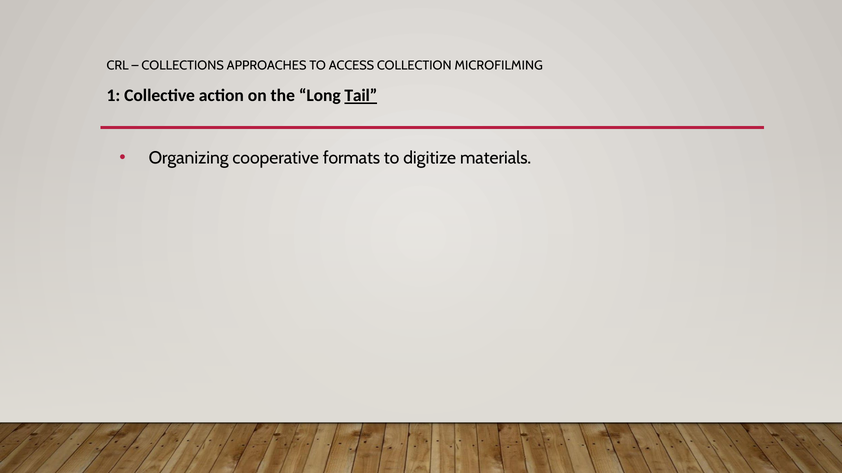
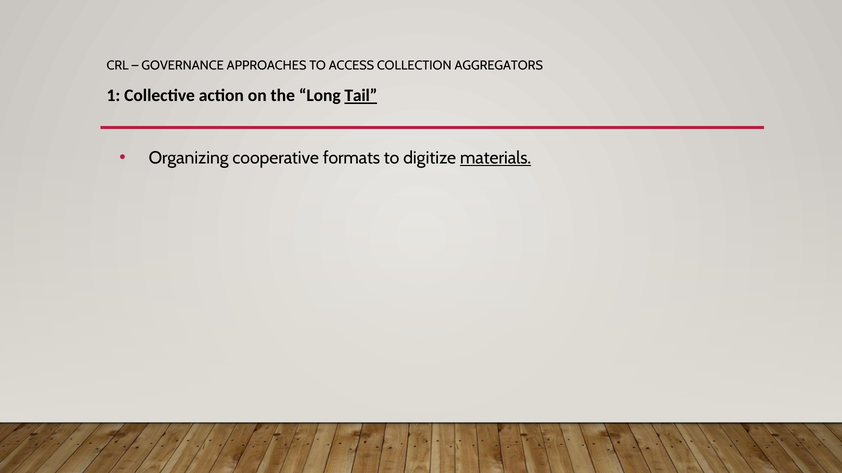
COLLECTIONS: COLLECTIONS -> GOVERNANCE (183, 66)
MICROFILMING: MICROFILMING -> AGGREGATORS (499, 66)
materials underline: none -> present (496, 158)
